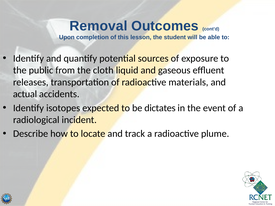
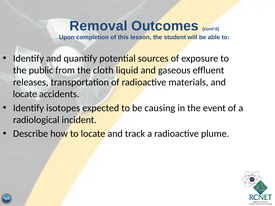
actual: actual -> locate (25, 94)
dictates: dictates -> causing (160, 108)
